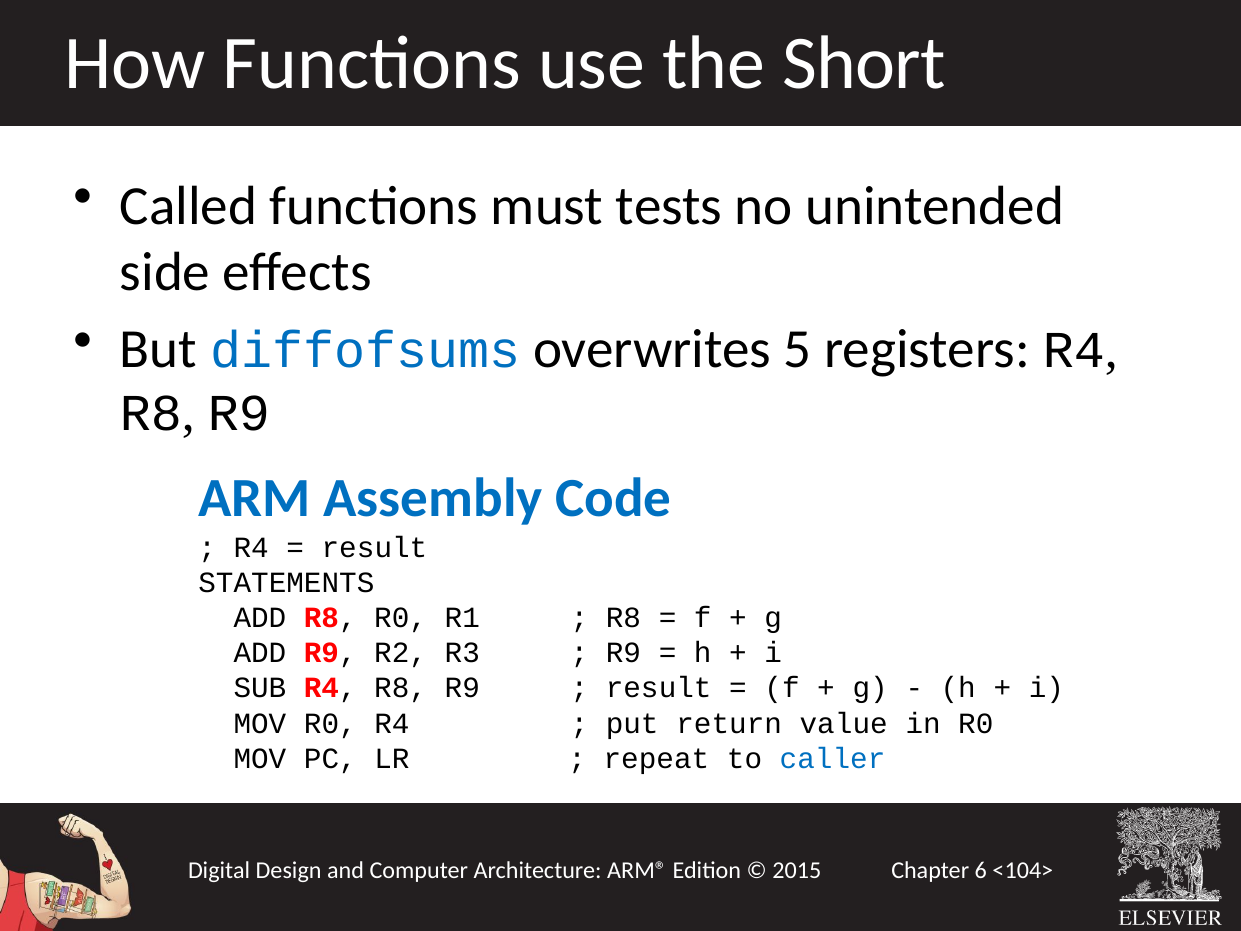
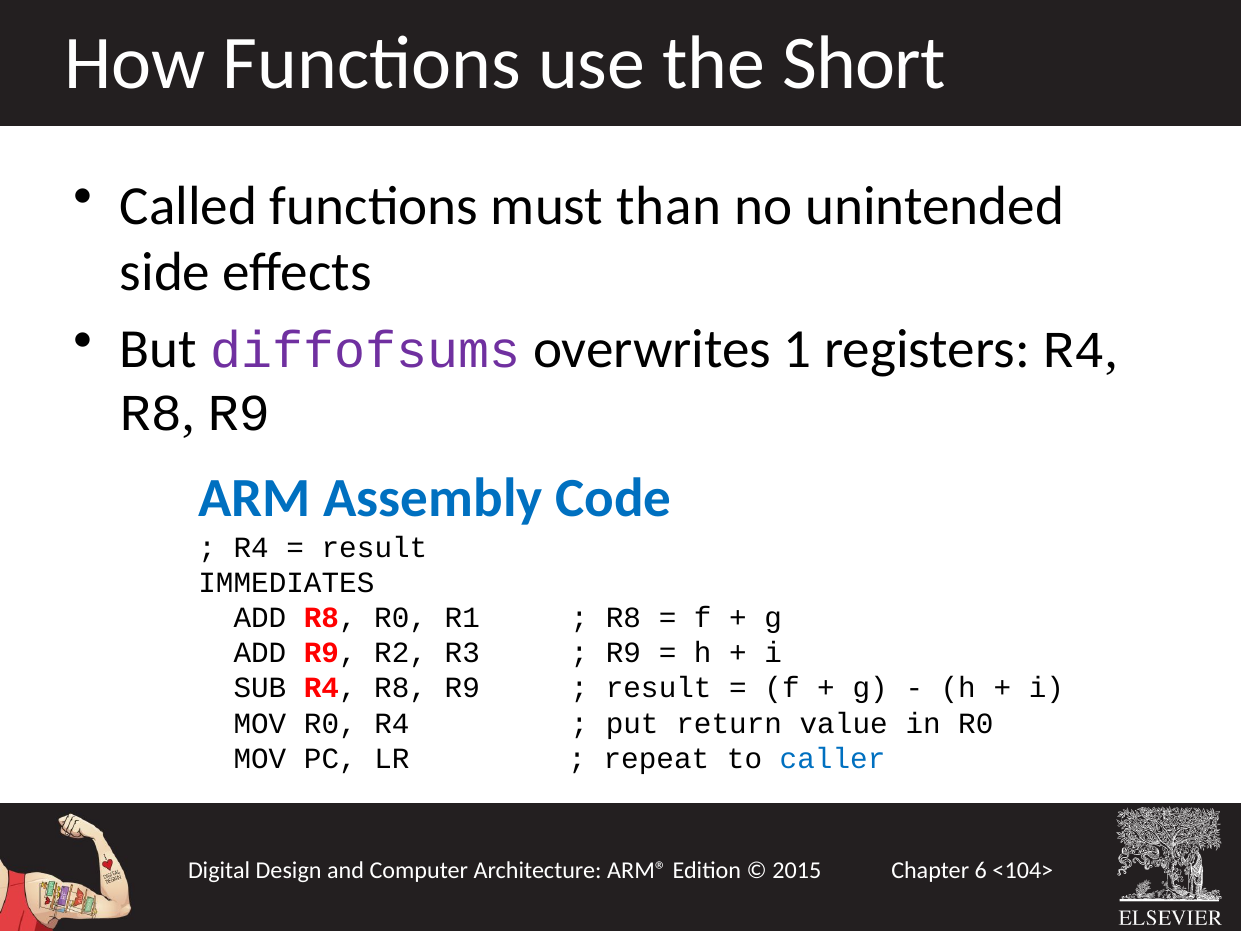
tests: tests -> than (669, 206)
diffofsums colour: blue -> purple (365, 351)
5: 5 -> 1 (798, 350)
STATEMENTS: STATEMENTS -> IMMEDIATES (286, 583)
